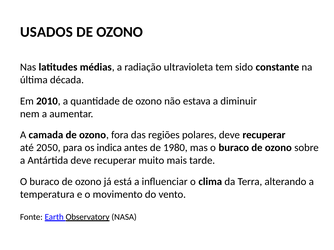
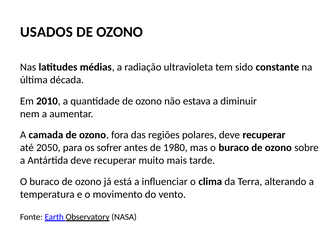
indica: indica -> sofrer (109, 148)
